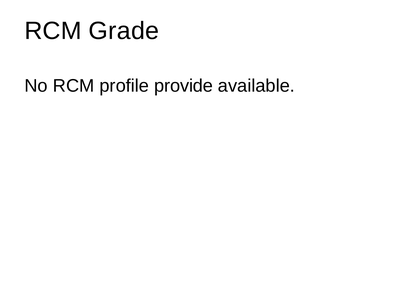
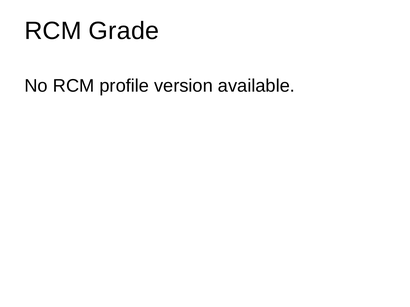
provide: provide -> version (184, 86)
